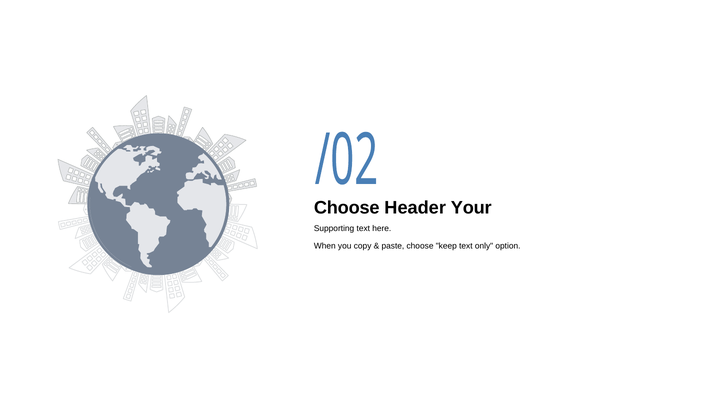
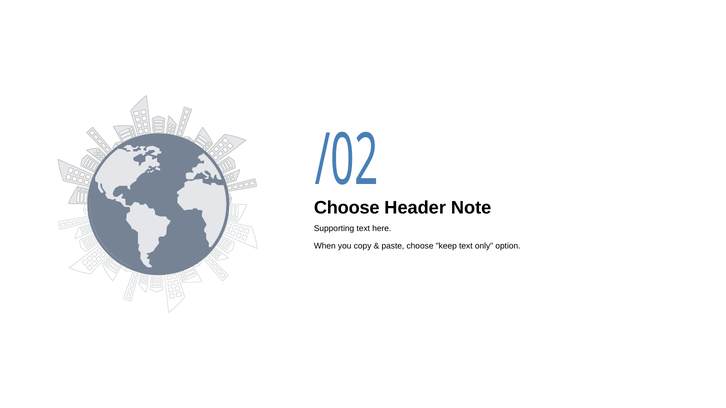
Your: Your -> Note (471, 208)
